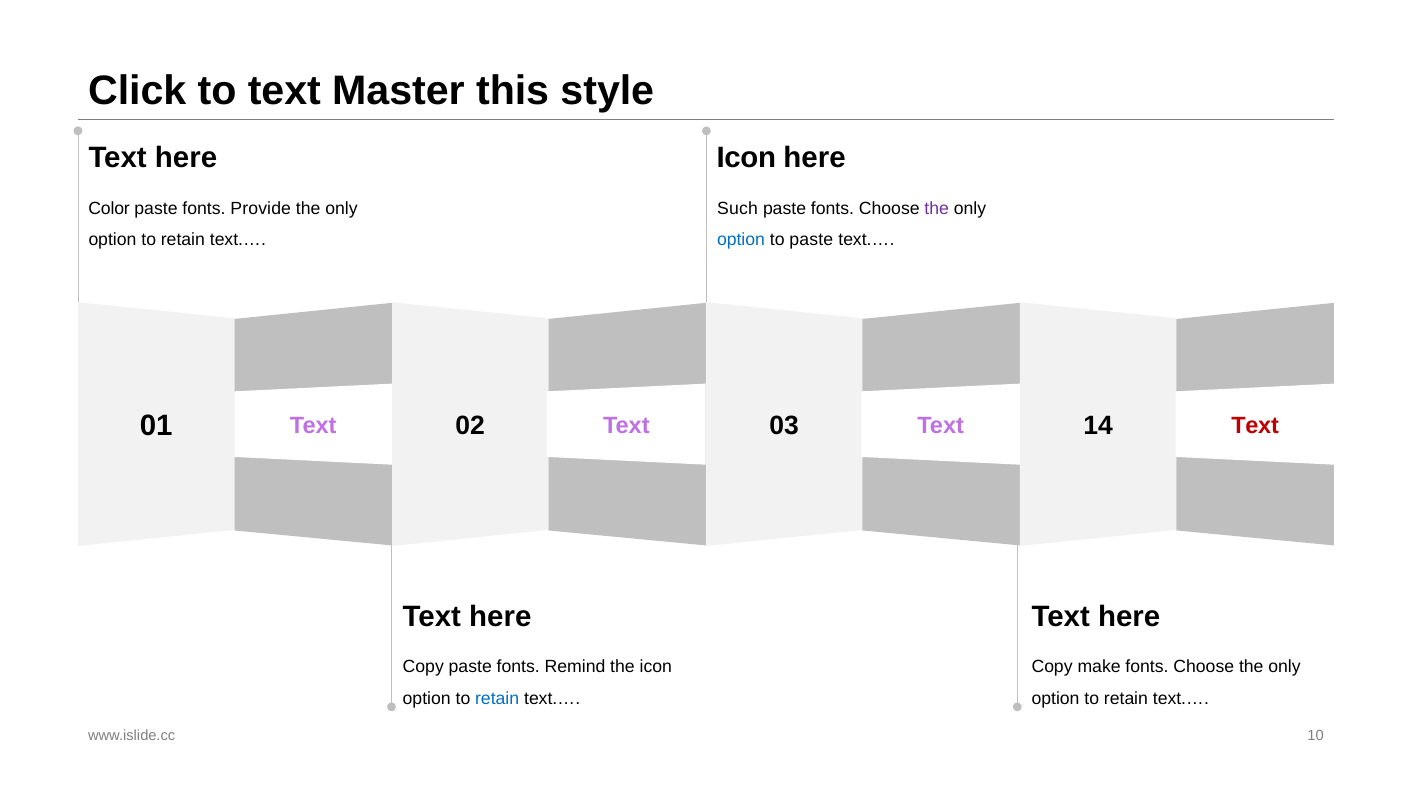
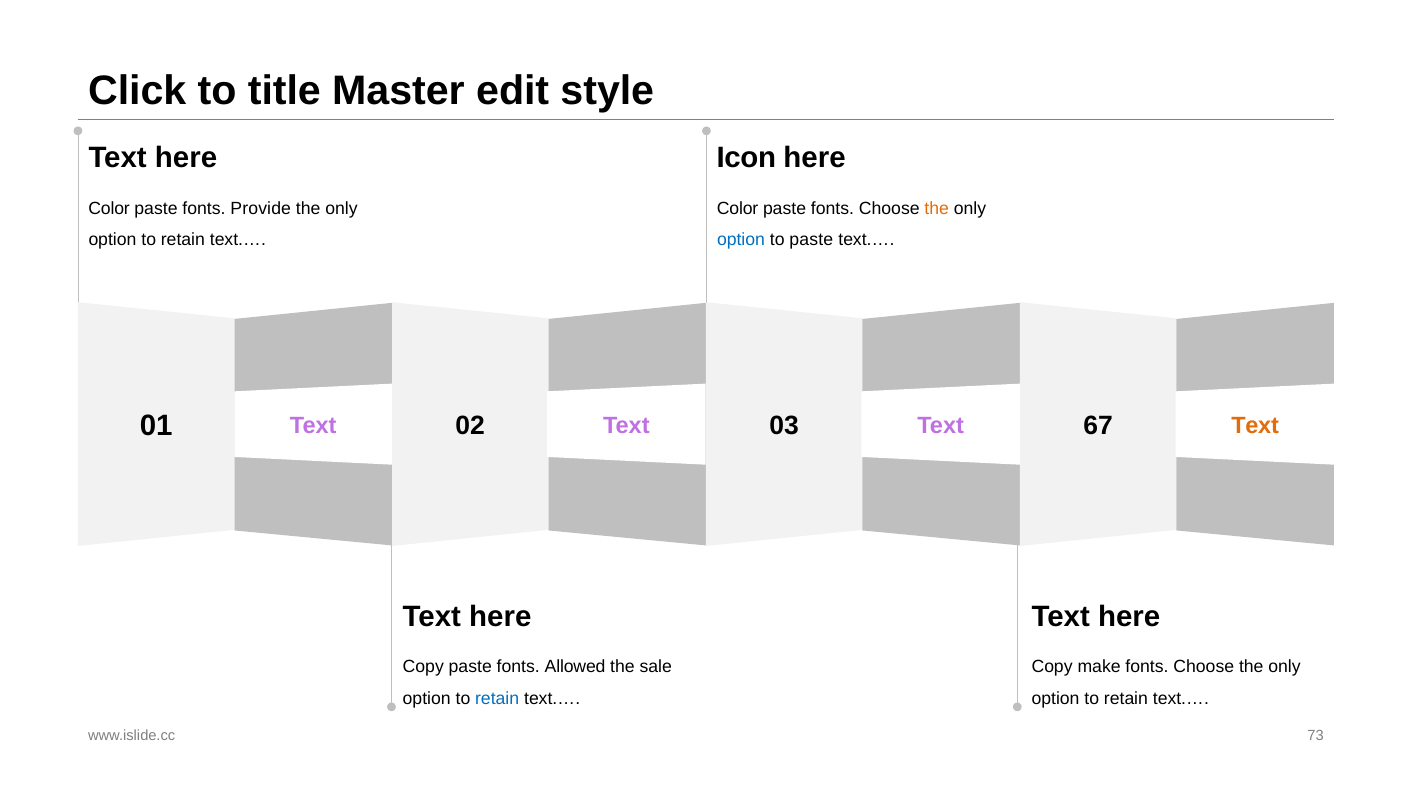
to text: text -> title (284, 91)
this: this -> edit (513, 91)
Such: Such -> Color (738, 208)
the colour: purple -> orange (937, 208)
14: 14 -> 67 (1098, 426)
Text colour: red -> orange (1255, 426)
Remind: Remind -> Allowed (575, 667)
the icon: icon -> sale (656, 667)
10: 10 -> 73 (1316, 736)
